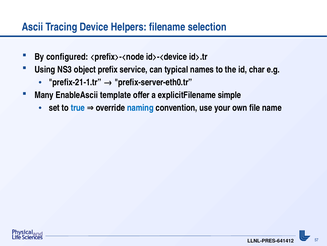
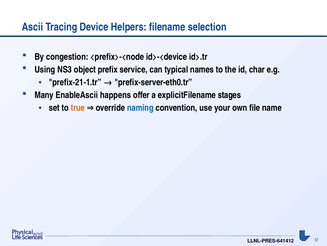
configured: configured -> congestion (67, 57)
template: template -> happens (116, 95)
simple: simple -> stages (229, 95)
true colour: blue -> orange (78, 108)
